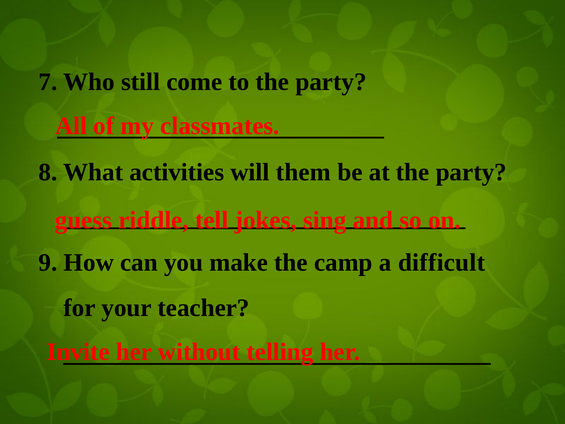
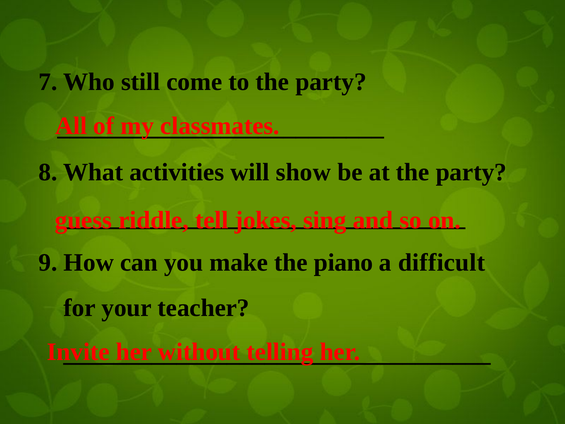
them: them -> show (303, 172)
camp: camp -> piano (343, 263)
